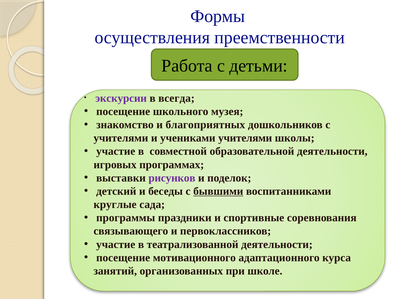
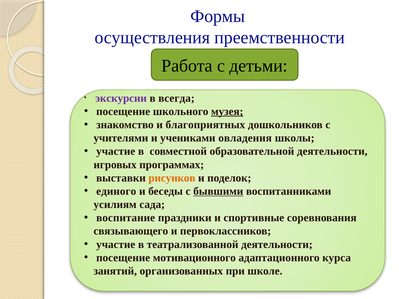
музея underline: none -> present (227, 112)
учениками учителями: учителями -> овладения (245, 138)
рисунков colour: purple -> orange (172, 178)
детский: детский -> единого (116, 191)
круглые: круглые -> усилиям (115, 205)
программы: программы -> воспитание (126, 218)
